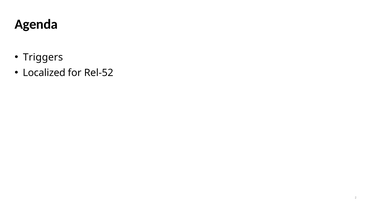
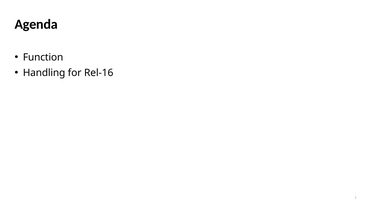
Triggers: Triggers -> Function (43, 57)
Localized: Localized -> Handling (44, 73)
Rel-52: Rel-52 -> Rel-16 (99, 73)
